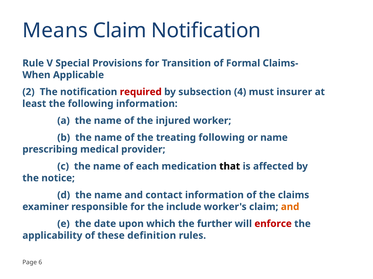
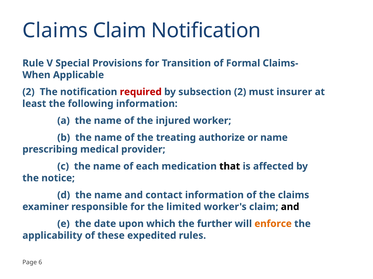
Means: Means -> Claims (55, 31)
subsection 4: 4 -> 2 (240, 92)
treating following: following -> authorize (222, 138)
include: include -> limited (184, 207)
and colour: orange -> black (290, 207)
enforce colour: red -> orange (273, 224)
definition: definition -> expedited (152, 236)
